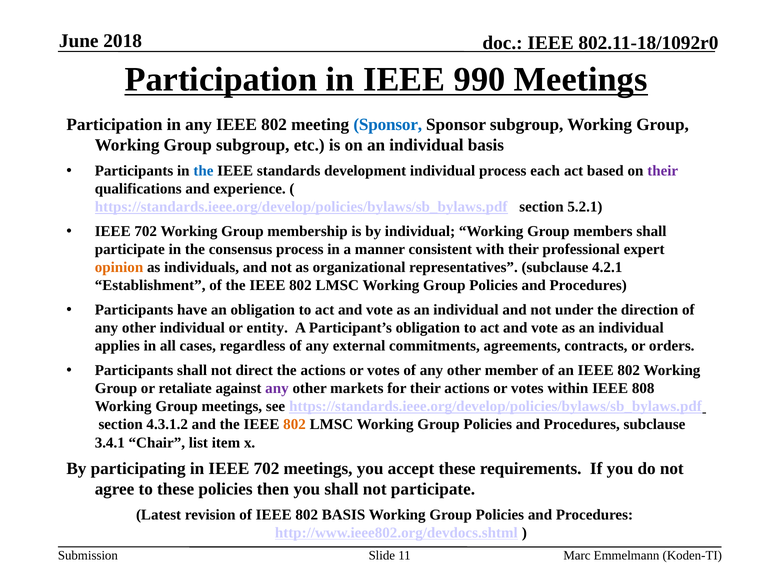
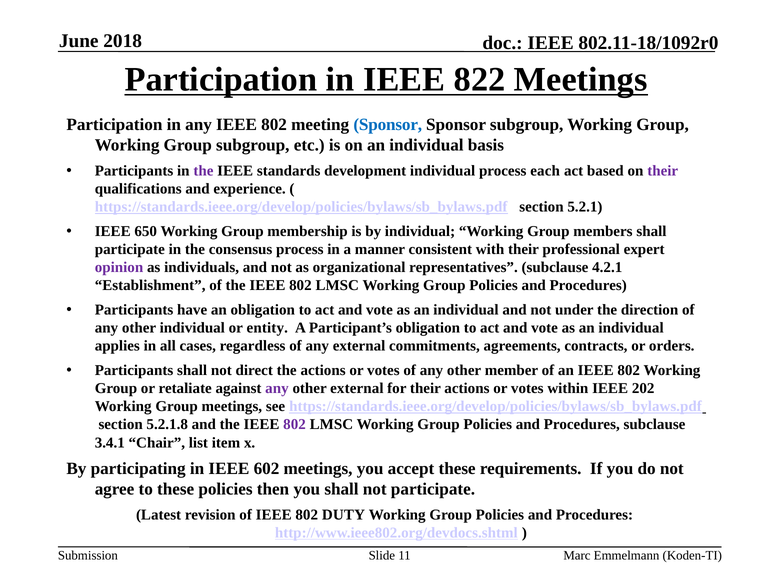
990: 990 -> 822 (480, 80)
the colour: blue -> purple (203, 171)
702: 702 -> 650 (146, 232)
opinion colour: orange -> purple (119, 268)
other markets: markets -> external (357, 389)
808: 808 -> 202 (643, 389)
4.3.1.2: 4.3.1.2 -> 5.2.1.8 (167, 425)
802 colour: orange -> purple (295, 425)
in IEEE 702: 702 -> 602 (266, 469)
802 BASIS: BASIS -> DUTY (343, 515)
